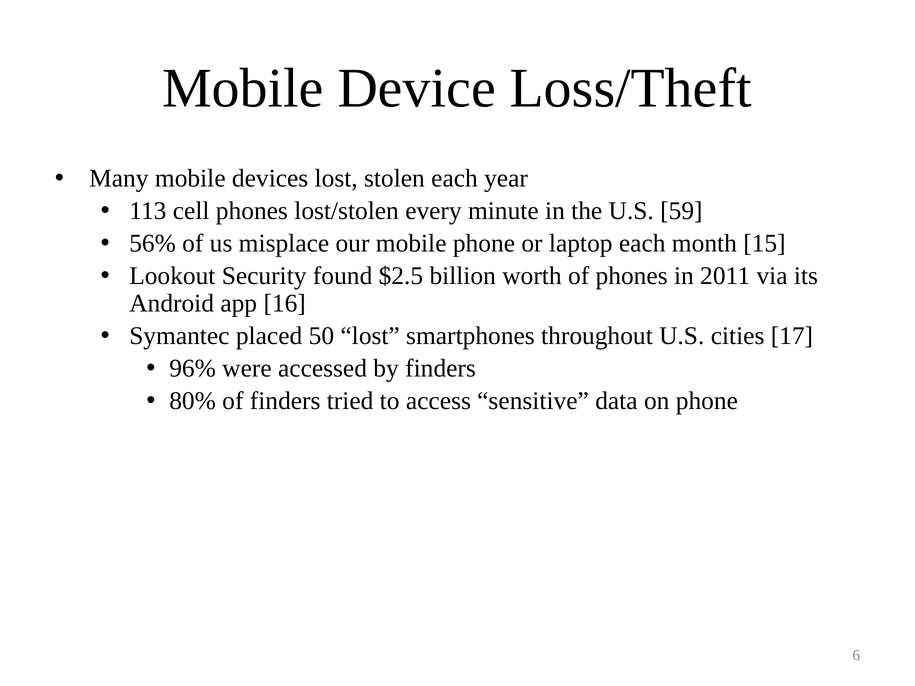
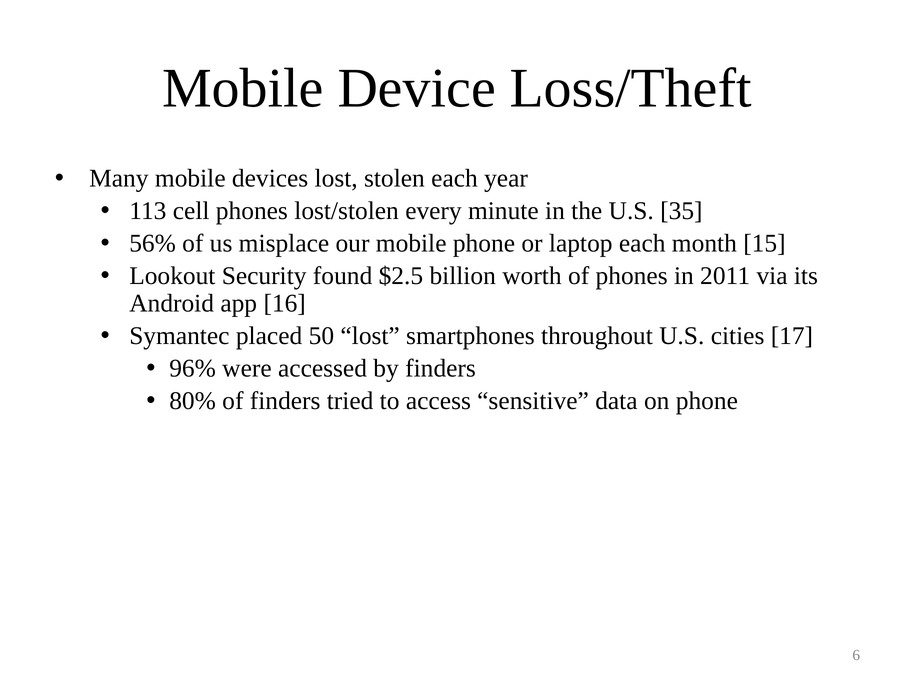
59: 59 -> 35 (681, 211)
